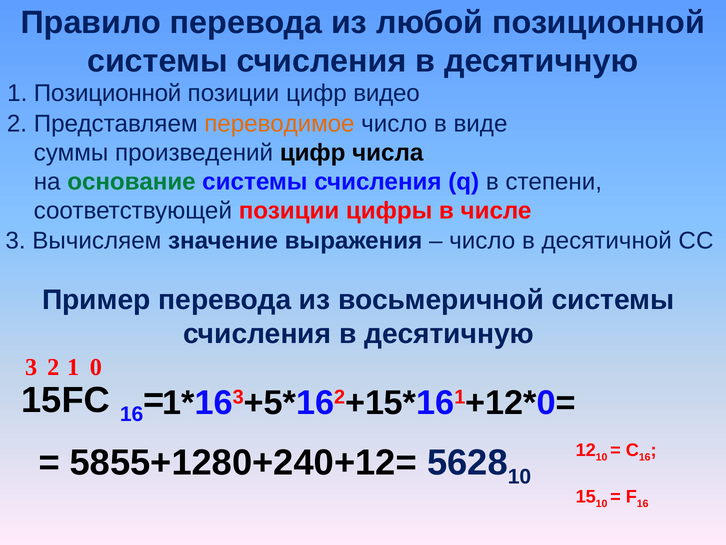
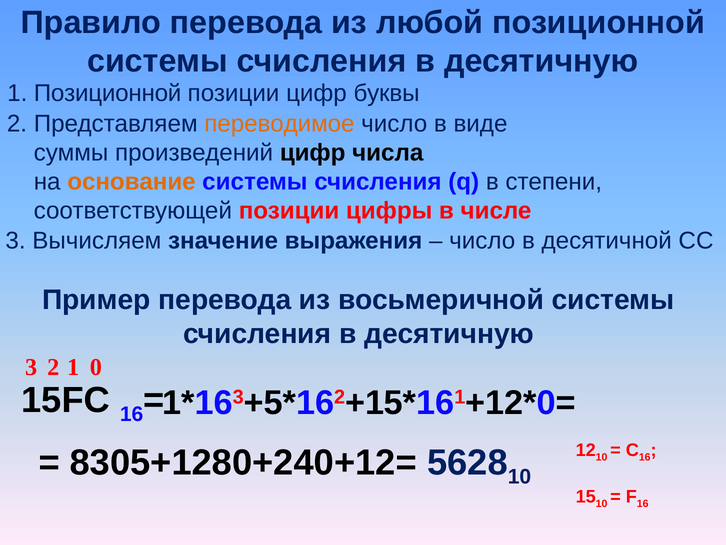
видео: видео -> буквы (387, 93)
основание colour: green -> orange (131, 182)
5855+1280+240+12=: 5855+1280+240+12= -> 8305+1280+240+12= (243, 462)
